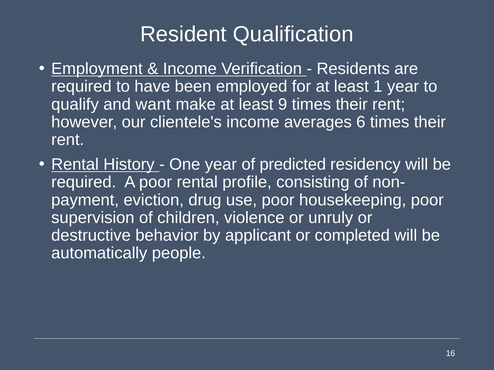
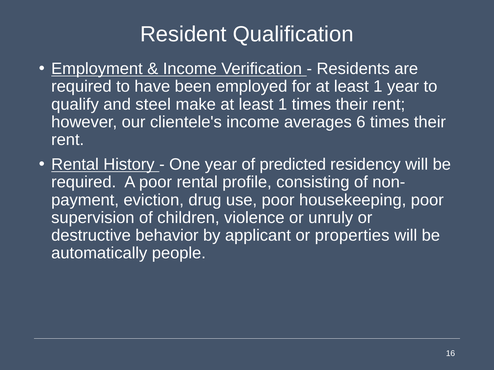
want: want -> steel (153, 104)
make at least 9: 9 -> 1 (283, 104)
completed: completed -> properties (352, 236)
